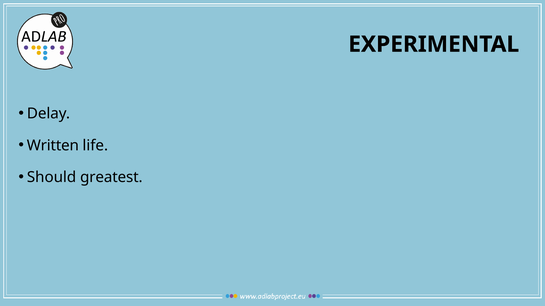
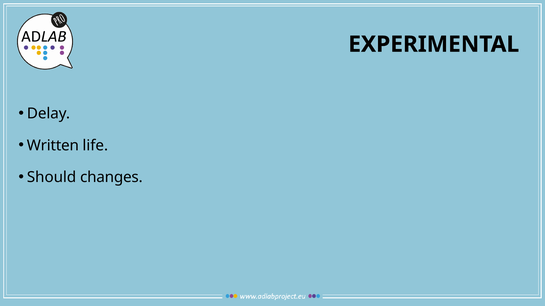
greatest: greatest -> changes (111, 178)
